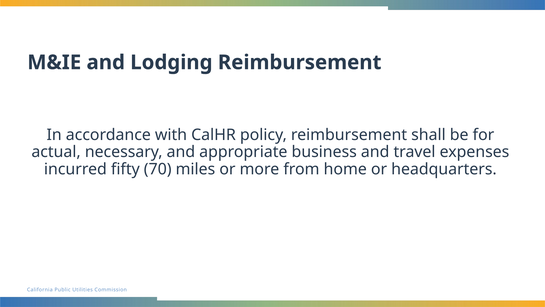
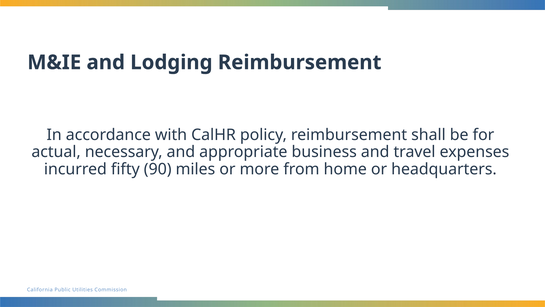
70: 70 -> 90 (158, 169)
